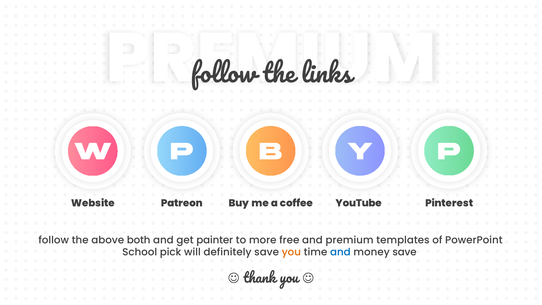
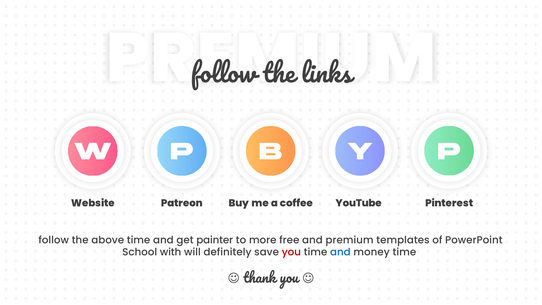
above both: both -> time (139, 240)
pick: pick -> with (171, 252)
you colour: orange -> red (291, 252)
money save: save -> time (404, 252)
